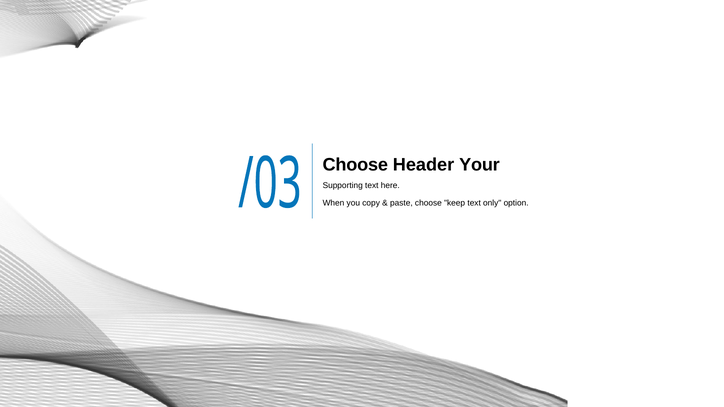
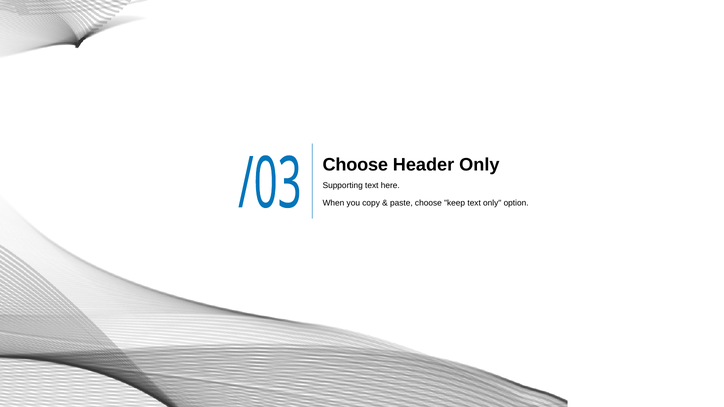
Header Your: Your -> Only (479, 165)
